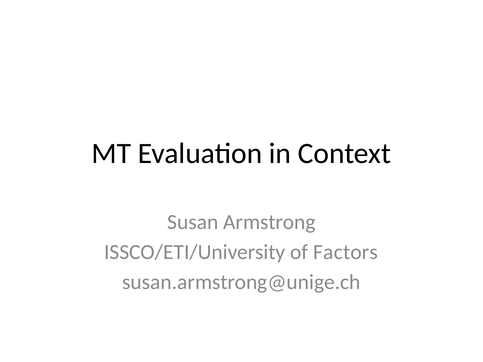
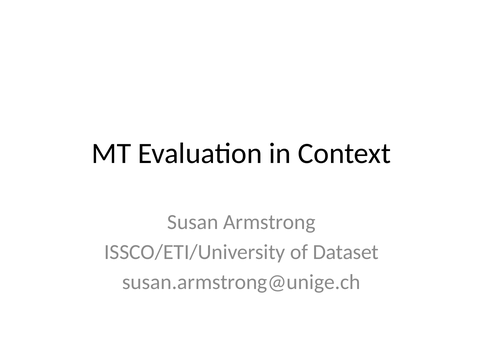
Factors: Factors -> Dataset (346, 252)
